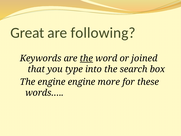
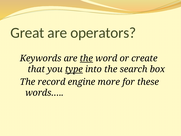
following: following -> operators (103, 33)
joined: joined -> create (144, 58)
type underline: none -> present (74, 69)
The engine: engine -> record (52, 82)
